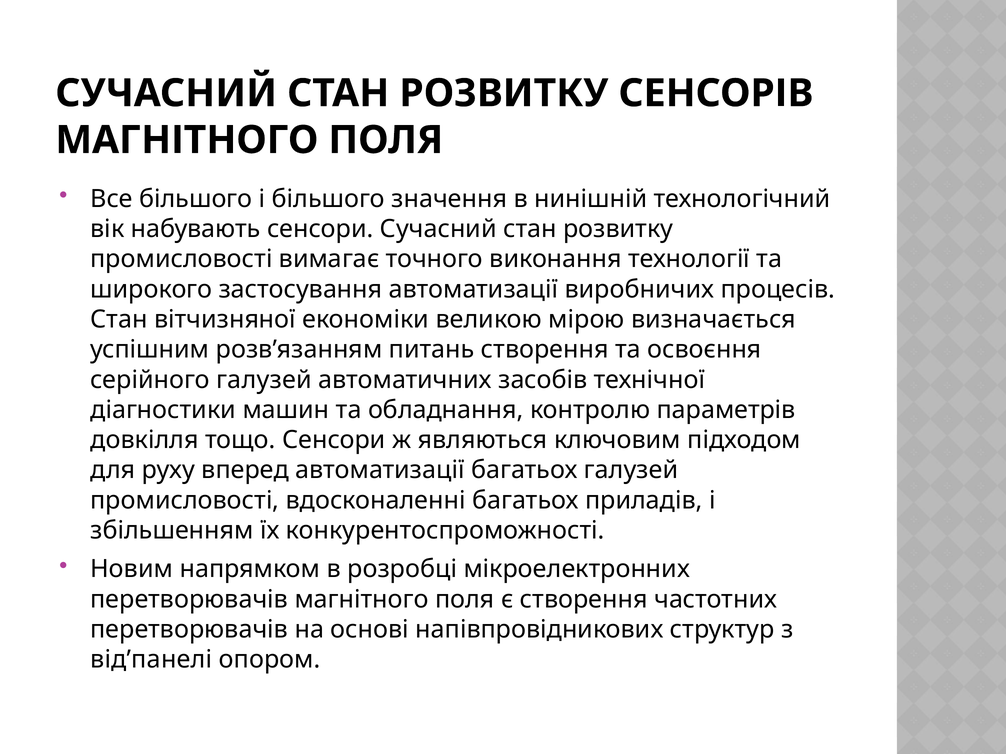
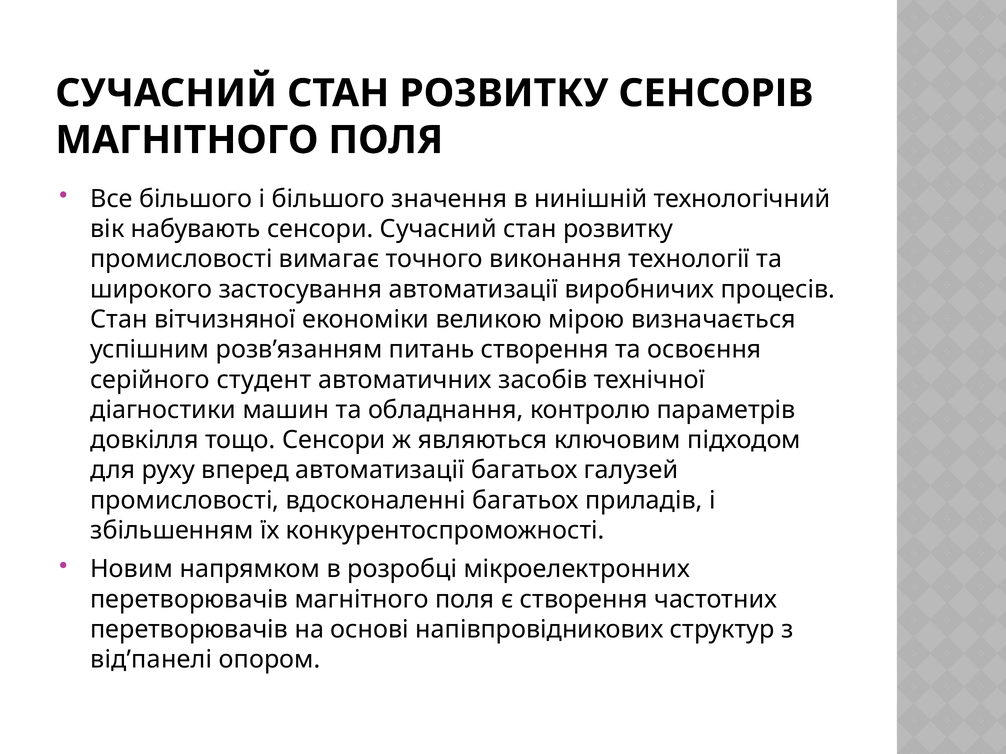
серійного галузей: галузей -> студент (264, 380)
